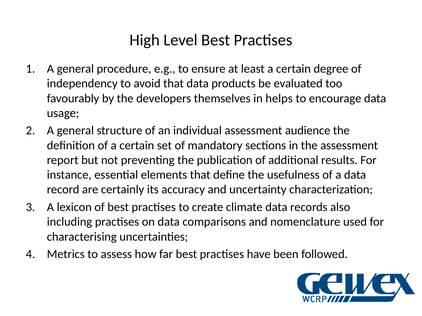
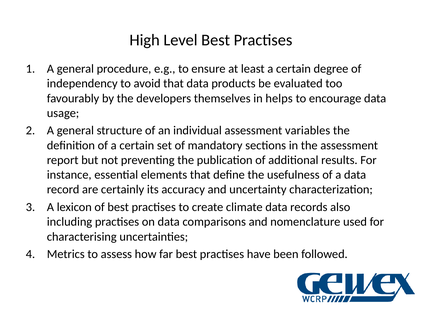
audience: audience -> variables (308, 131)
